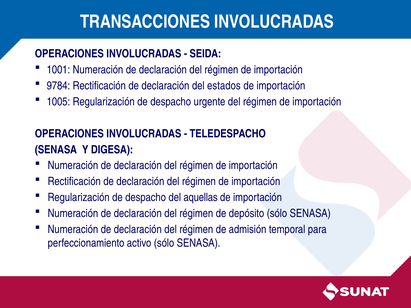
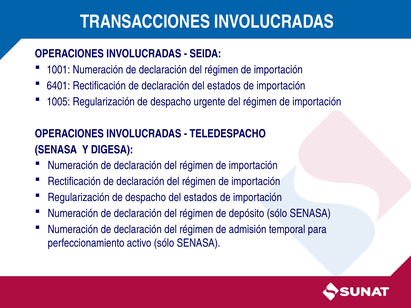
9784: 9784 -> 6401 (58, 86)
despacho del aquellas: aquellas -> estados (200, 198)
